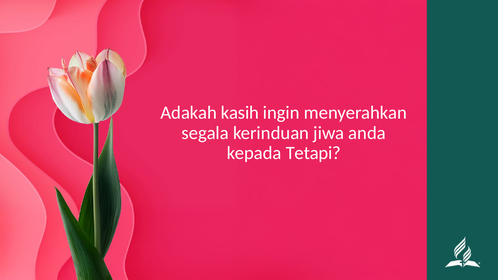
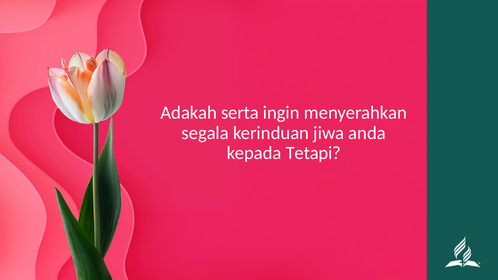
kasih: kasih -> serta (240, 113)
